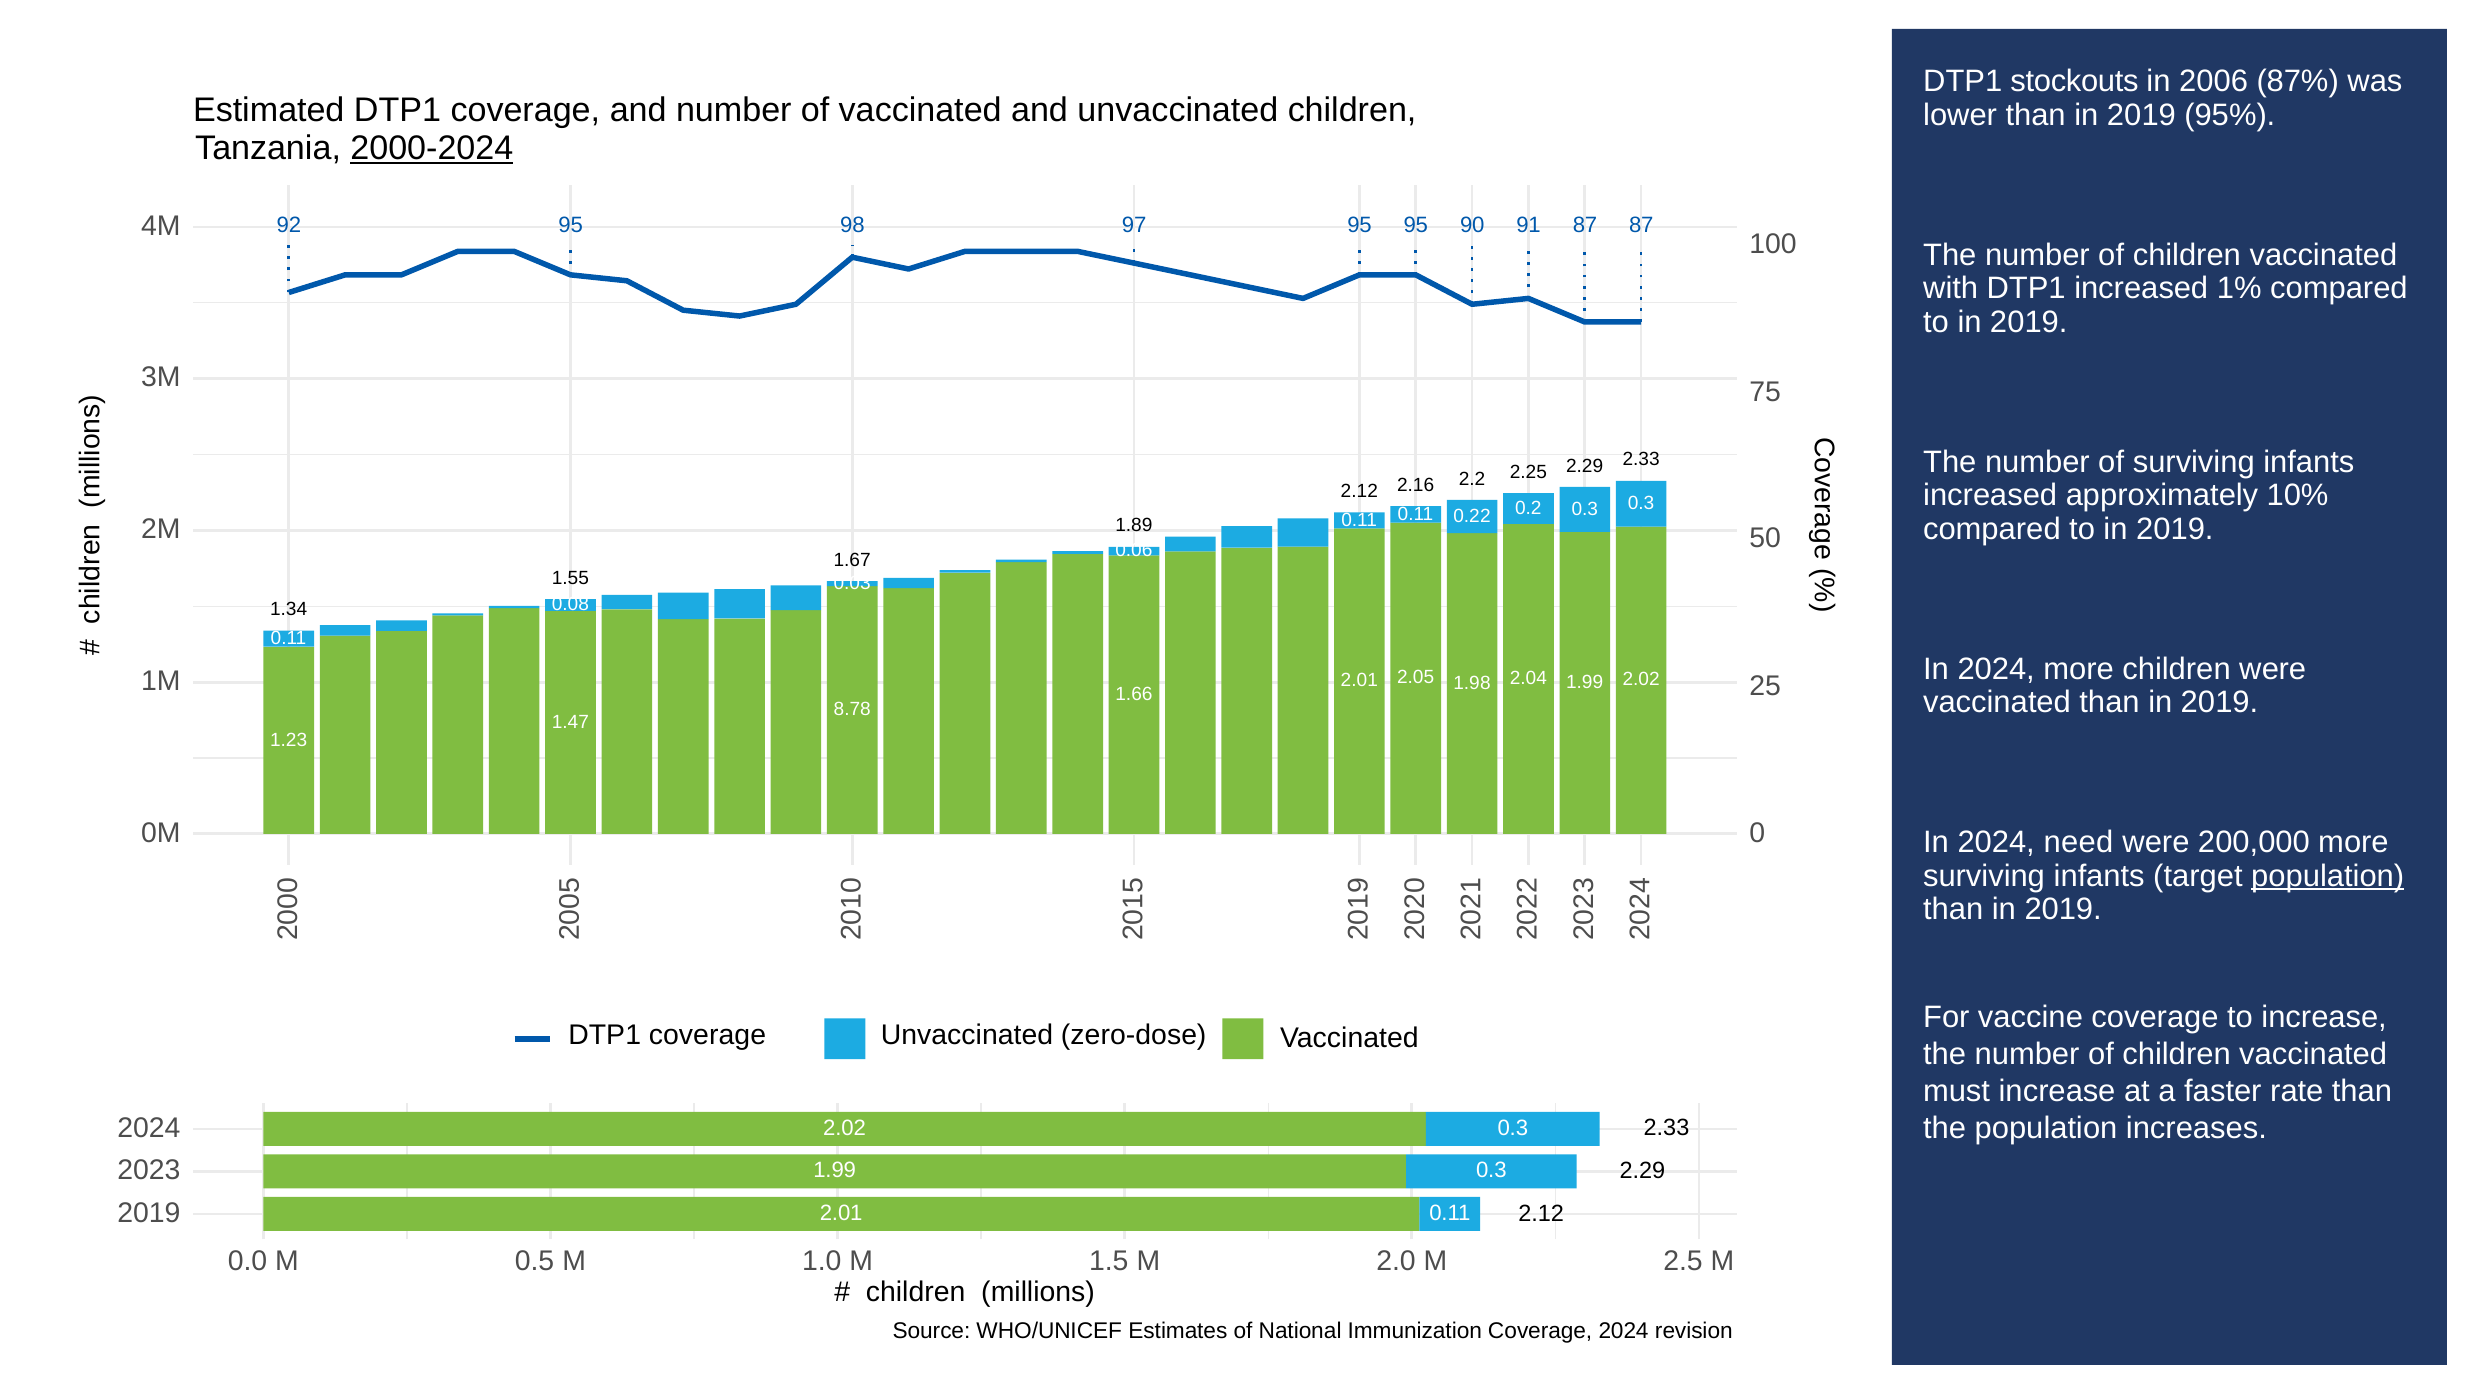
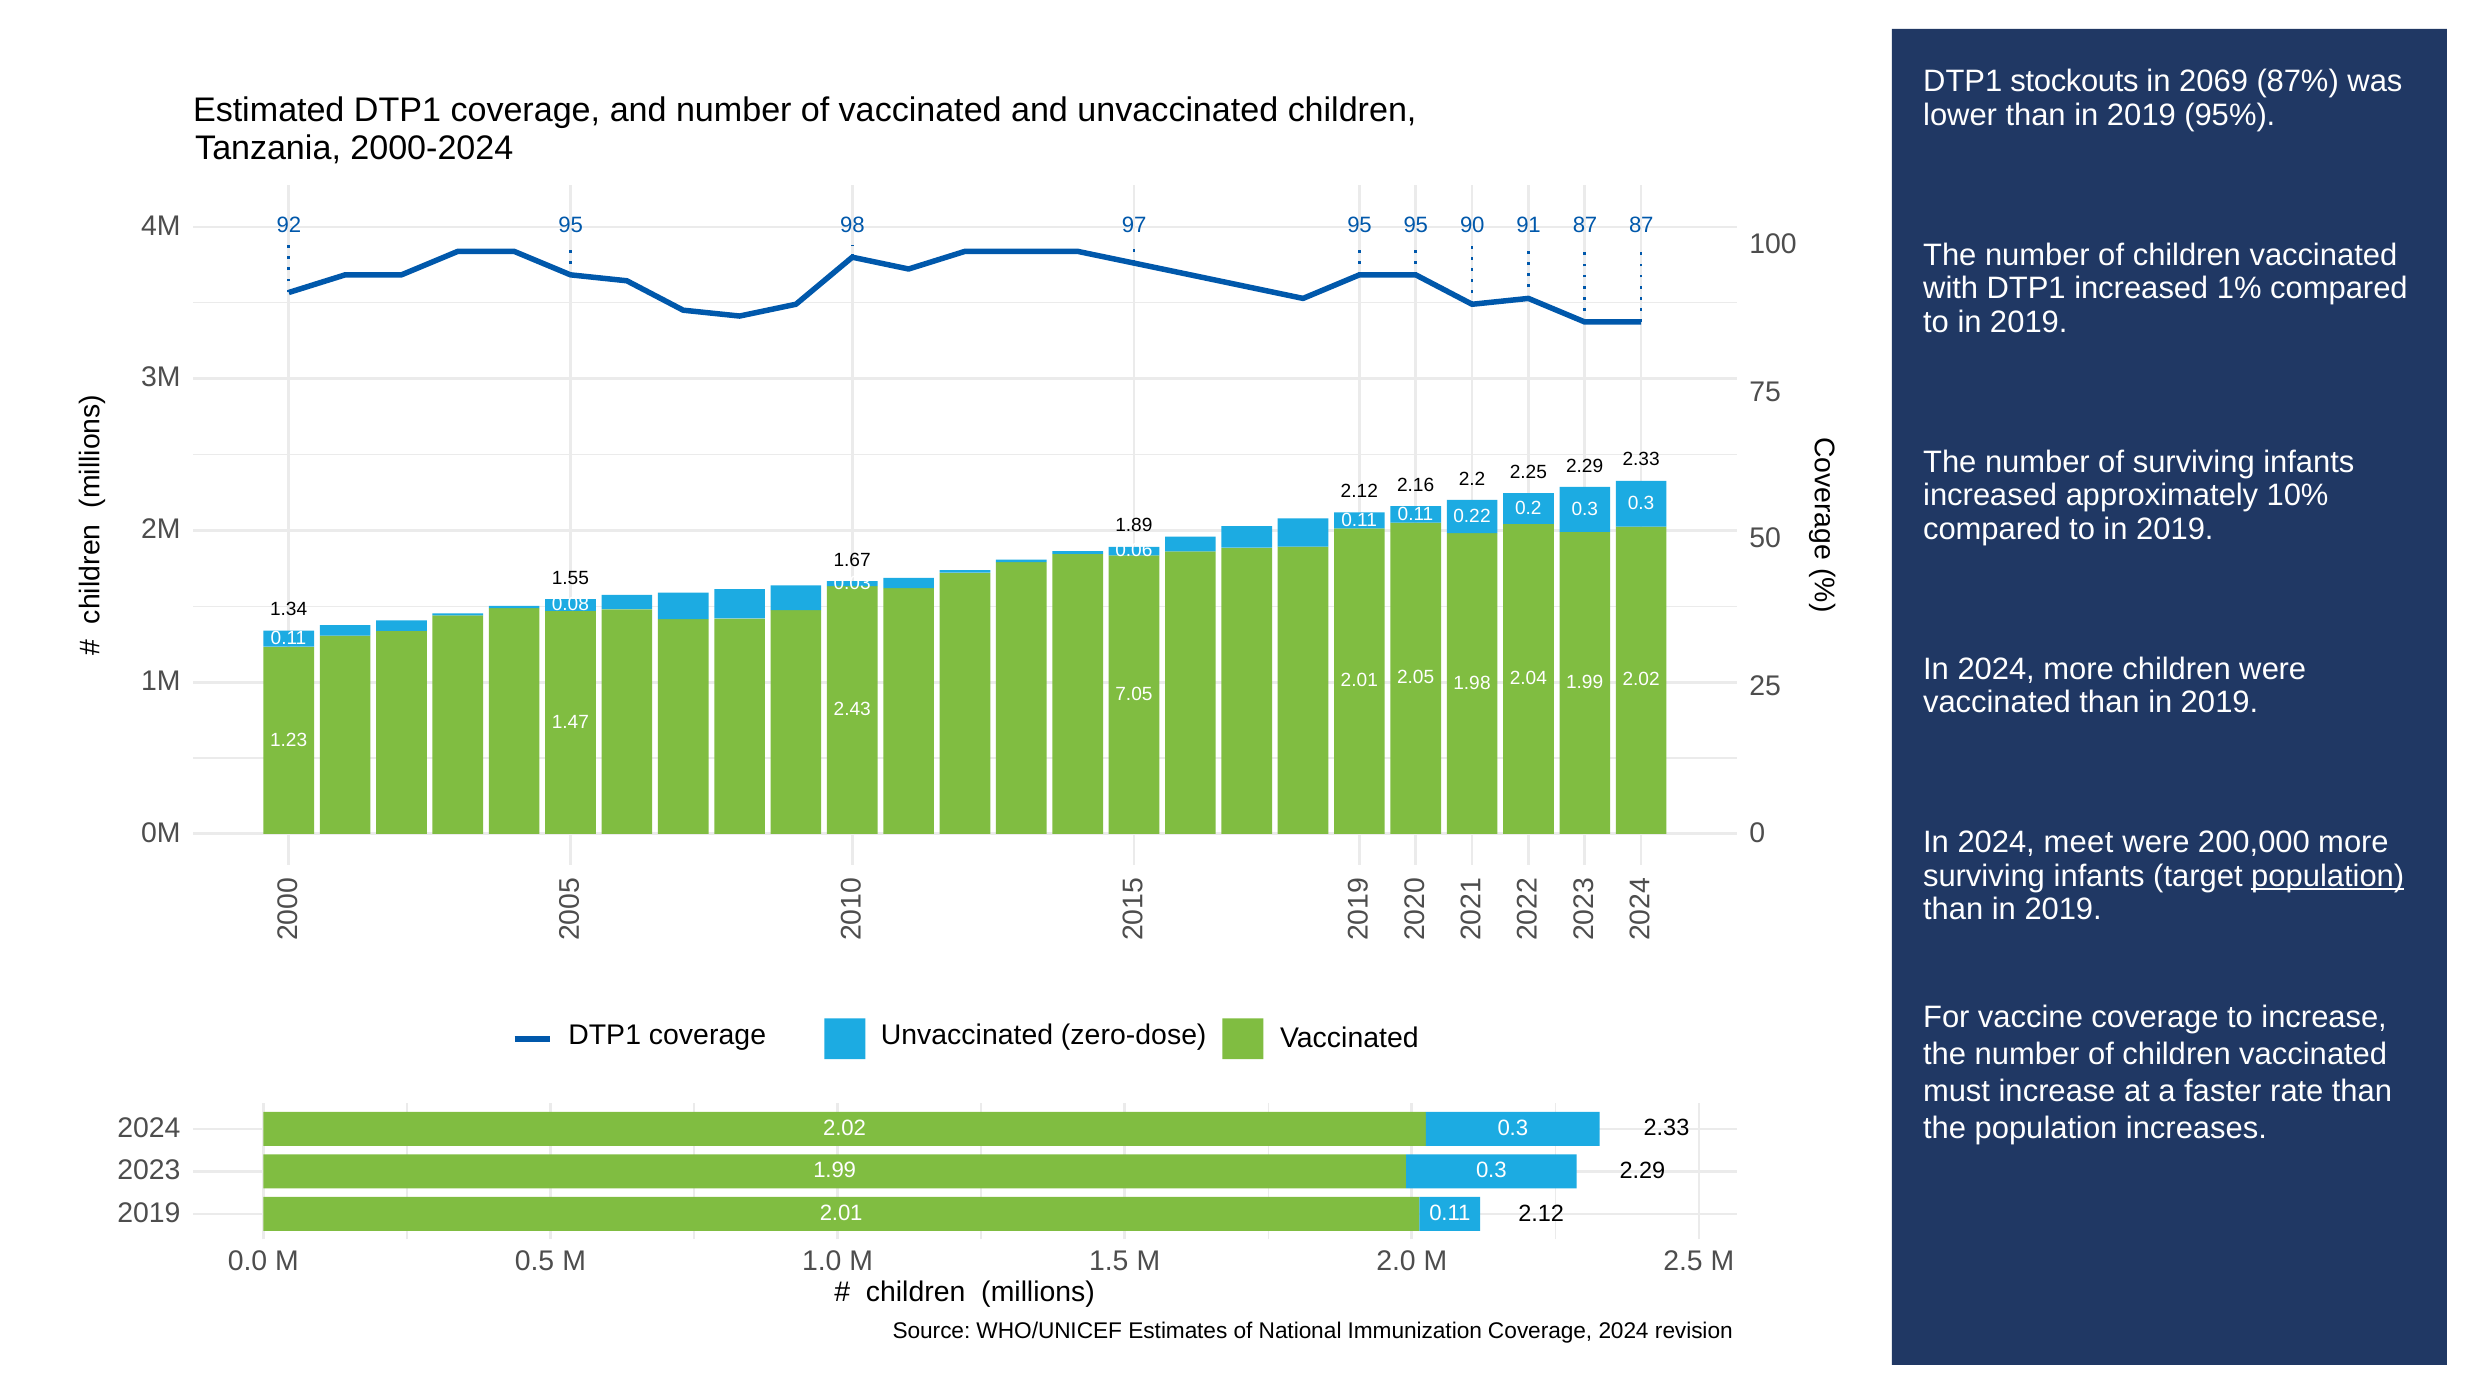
2006: 2006 -> 2069 (2214, 81)
2000-2024 underline: present -> none (432, 148)
1.66: 1.66 -> 7.05 (1134, 694)
8.78: 8.78 -> 2.43 (852, 709)
need: need -> meet (2078, 842)
